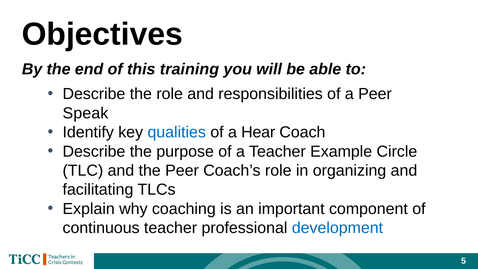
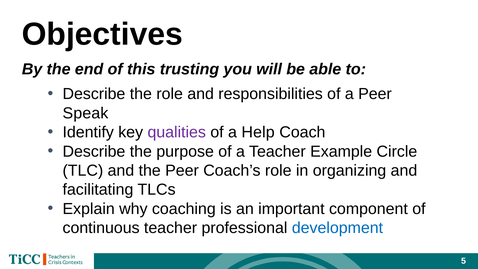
training: training -> trusting (190, 69)
qualities colour: blue -> purple (177, 132)
Hear: Hear -> Help (258, 132)
